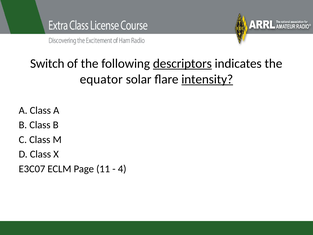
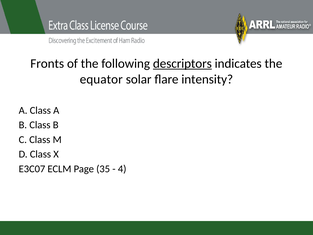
Switch: Switch -> Fronts (47, 63)
intensity underline: present -> none (207, 79)
11: 11 -> 35 (103, 169)
